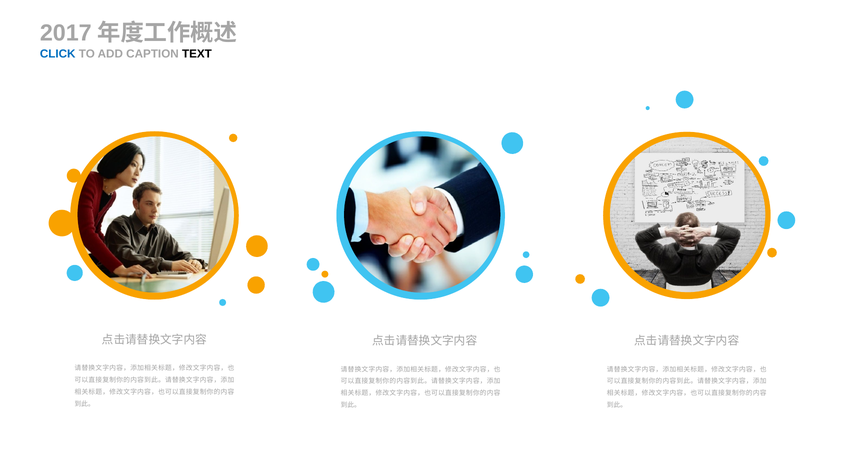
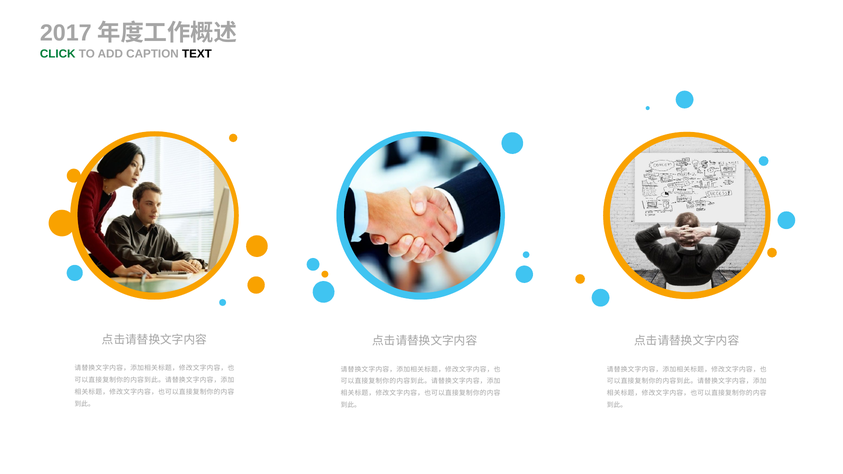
CLICK colour: blue -> green (58, 54)
